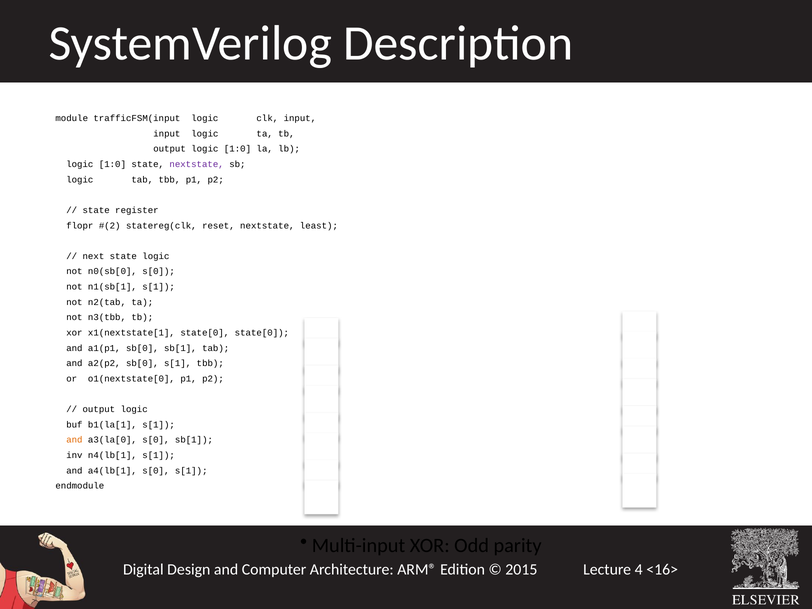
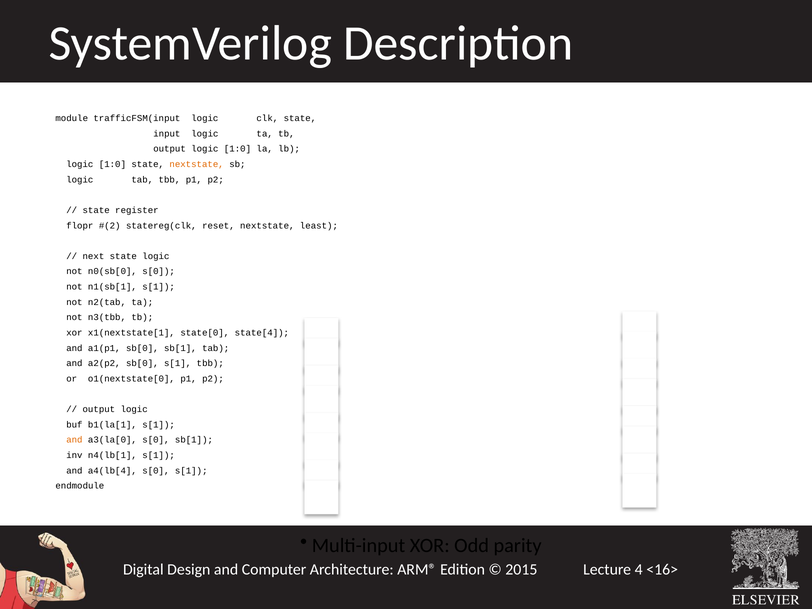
clk input: input -> state (300, 118)
nextstate colour: purple -> orange (197, 164)
state[0 state[0: state[0 -> state[4 (262, 333)
a4(lb[1: a4(lb[1 -> a4(lb[4 (112, 471)
